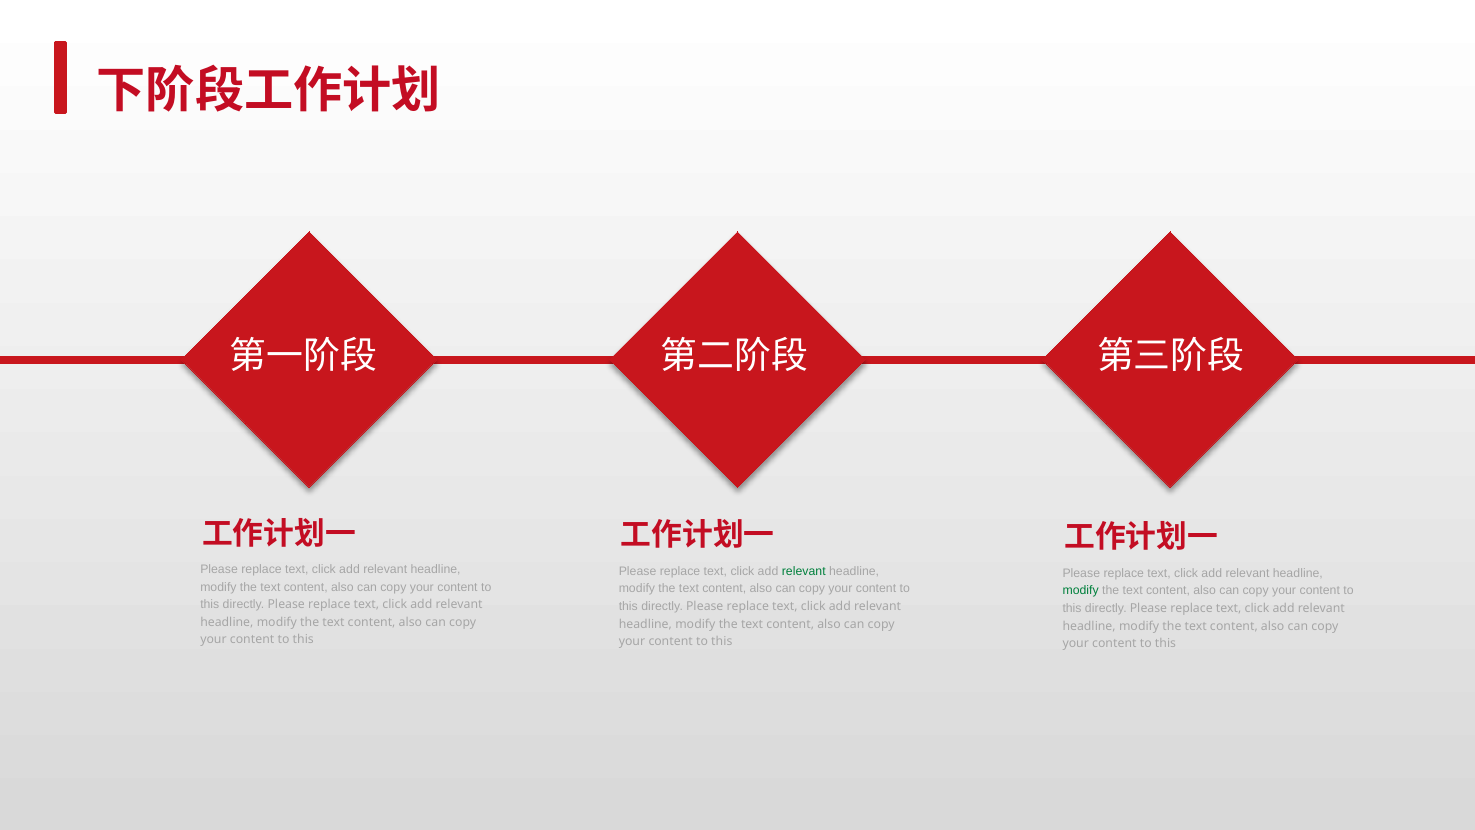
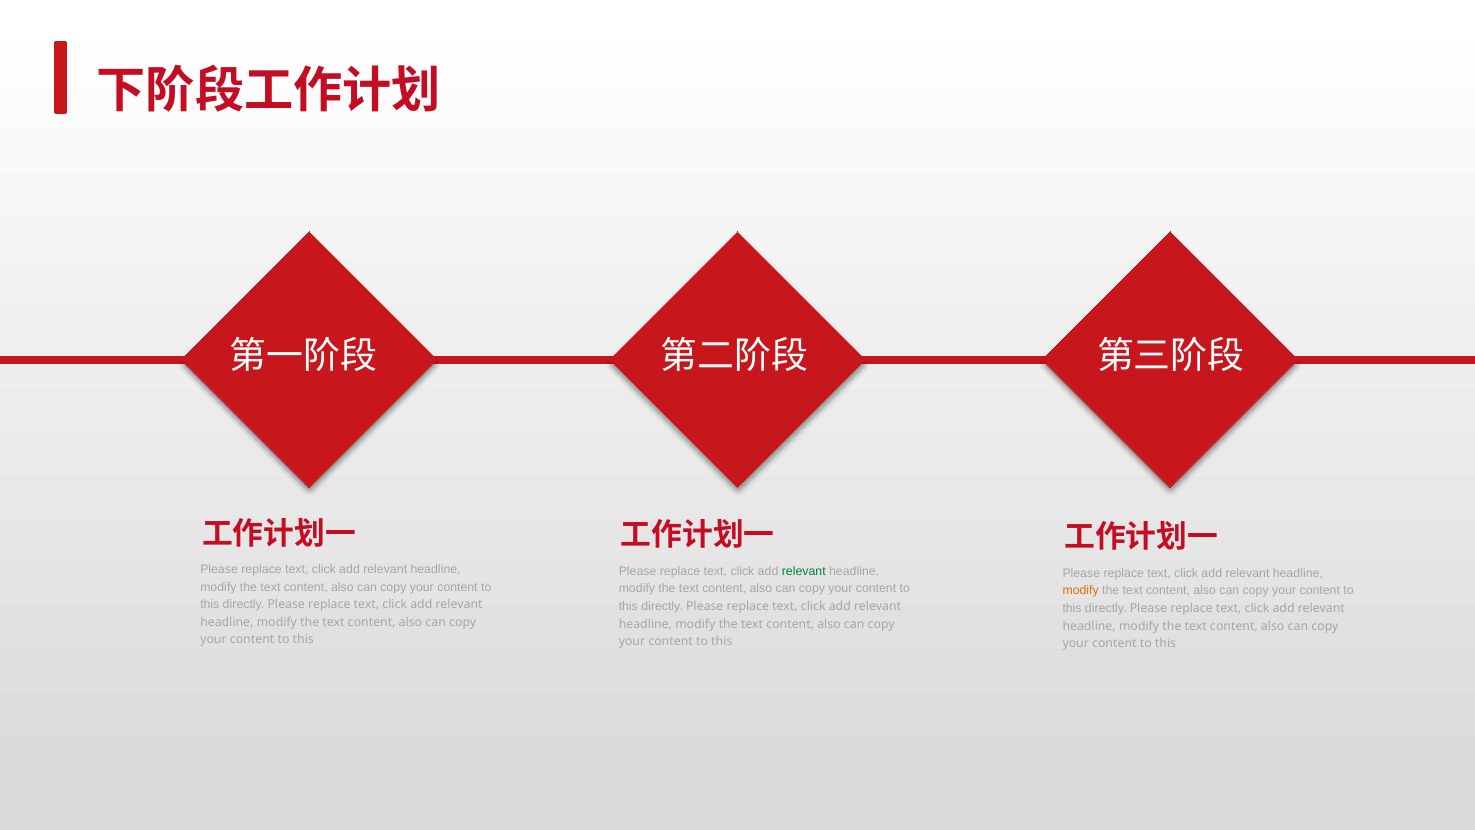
modify colour: green -> orange (1081, 590)
